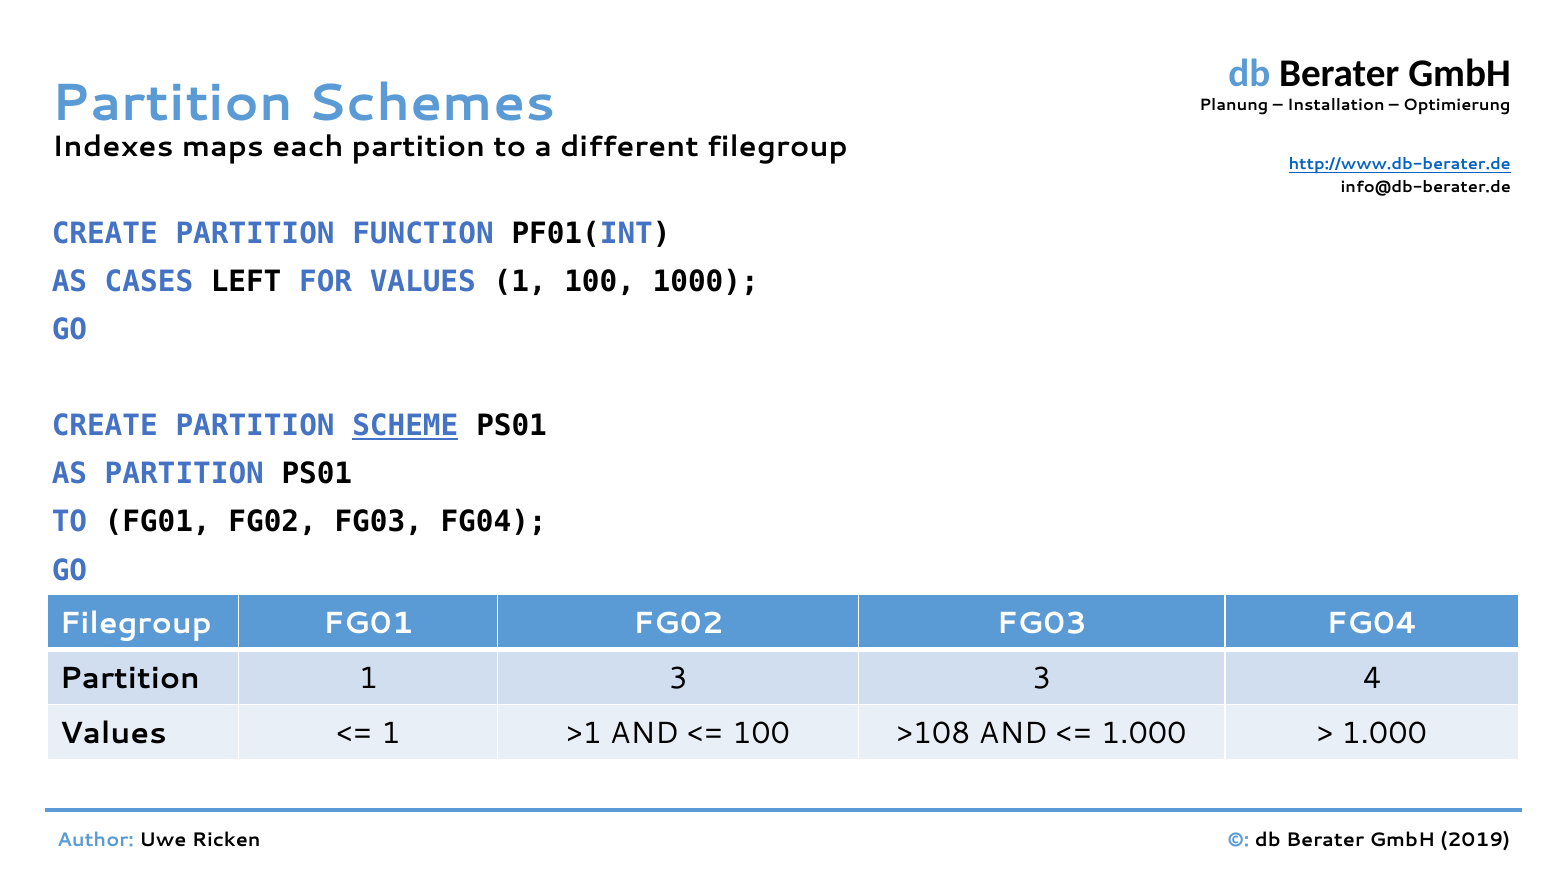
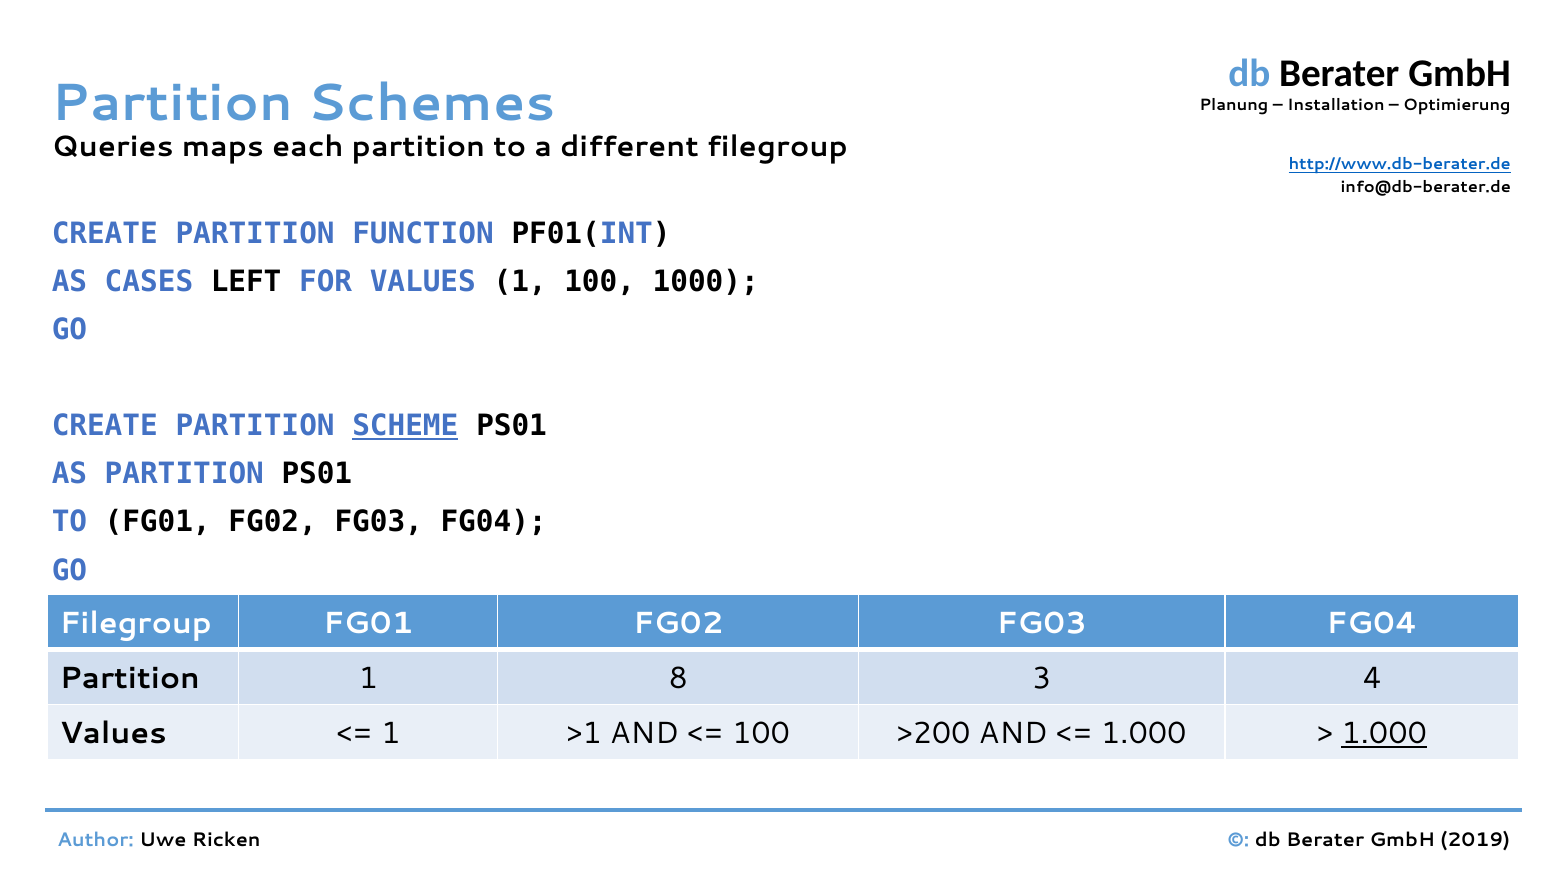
Indexes: Indexes -> Queries (113, 147)
1 3: 3 -> 8 (678, 679)
>108: >108 -> >200 (934, 734)
1.000 underline: none -> present (1384, 734)
